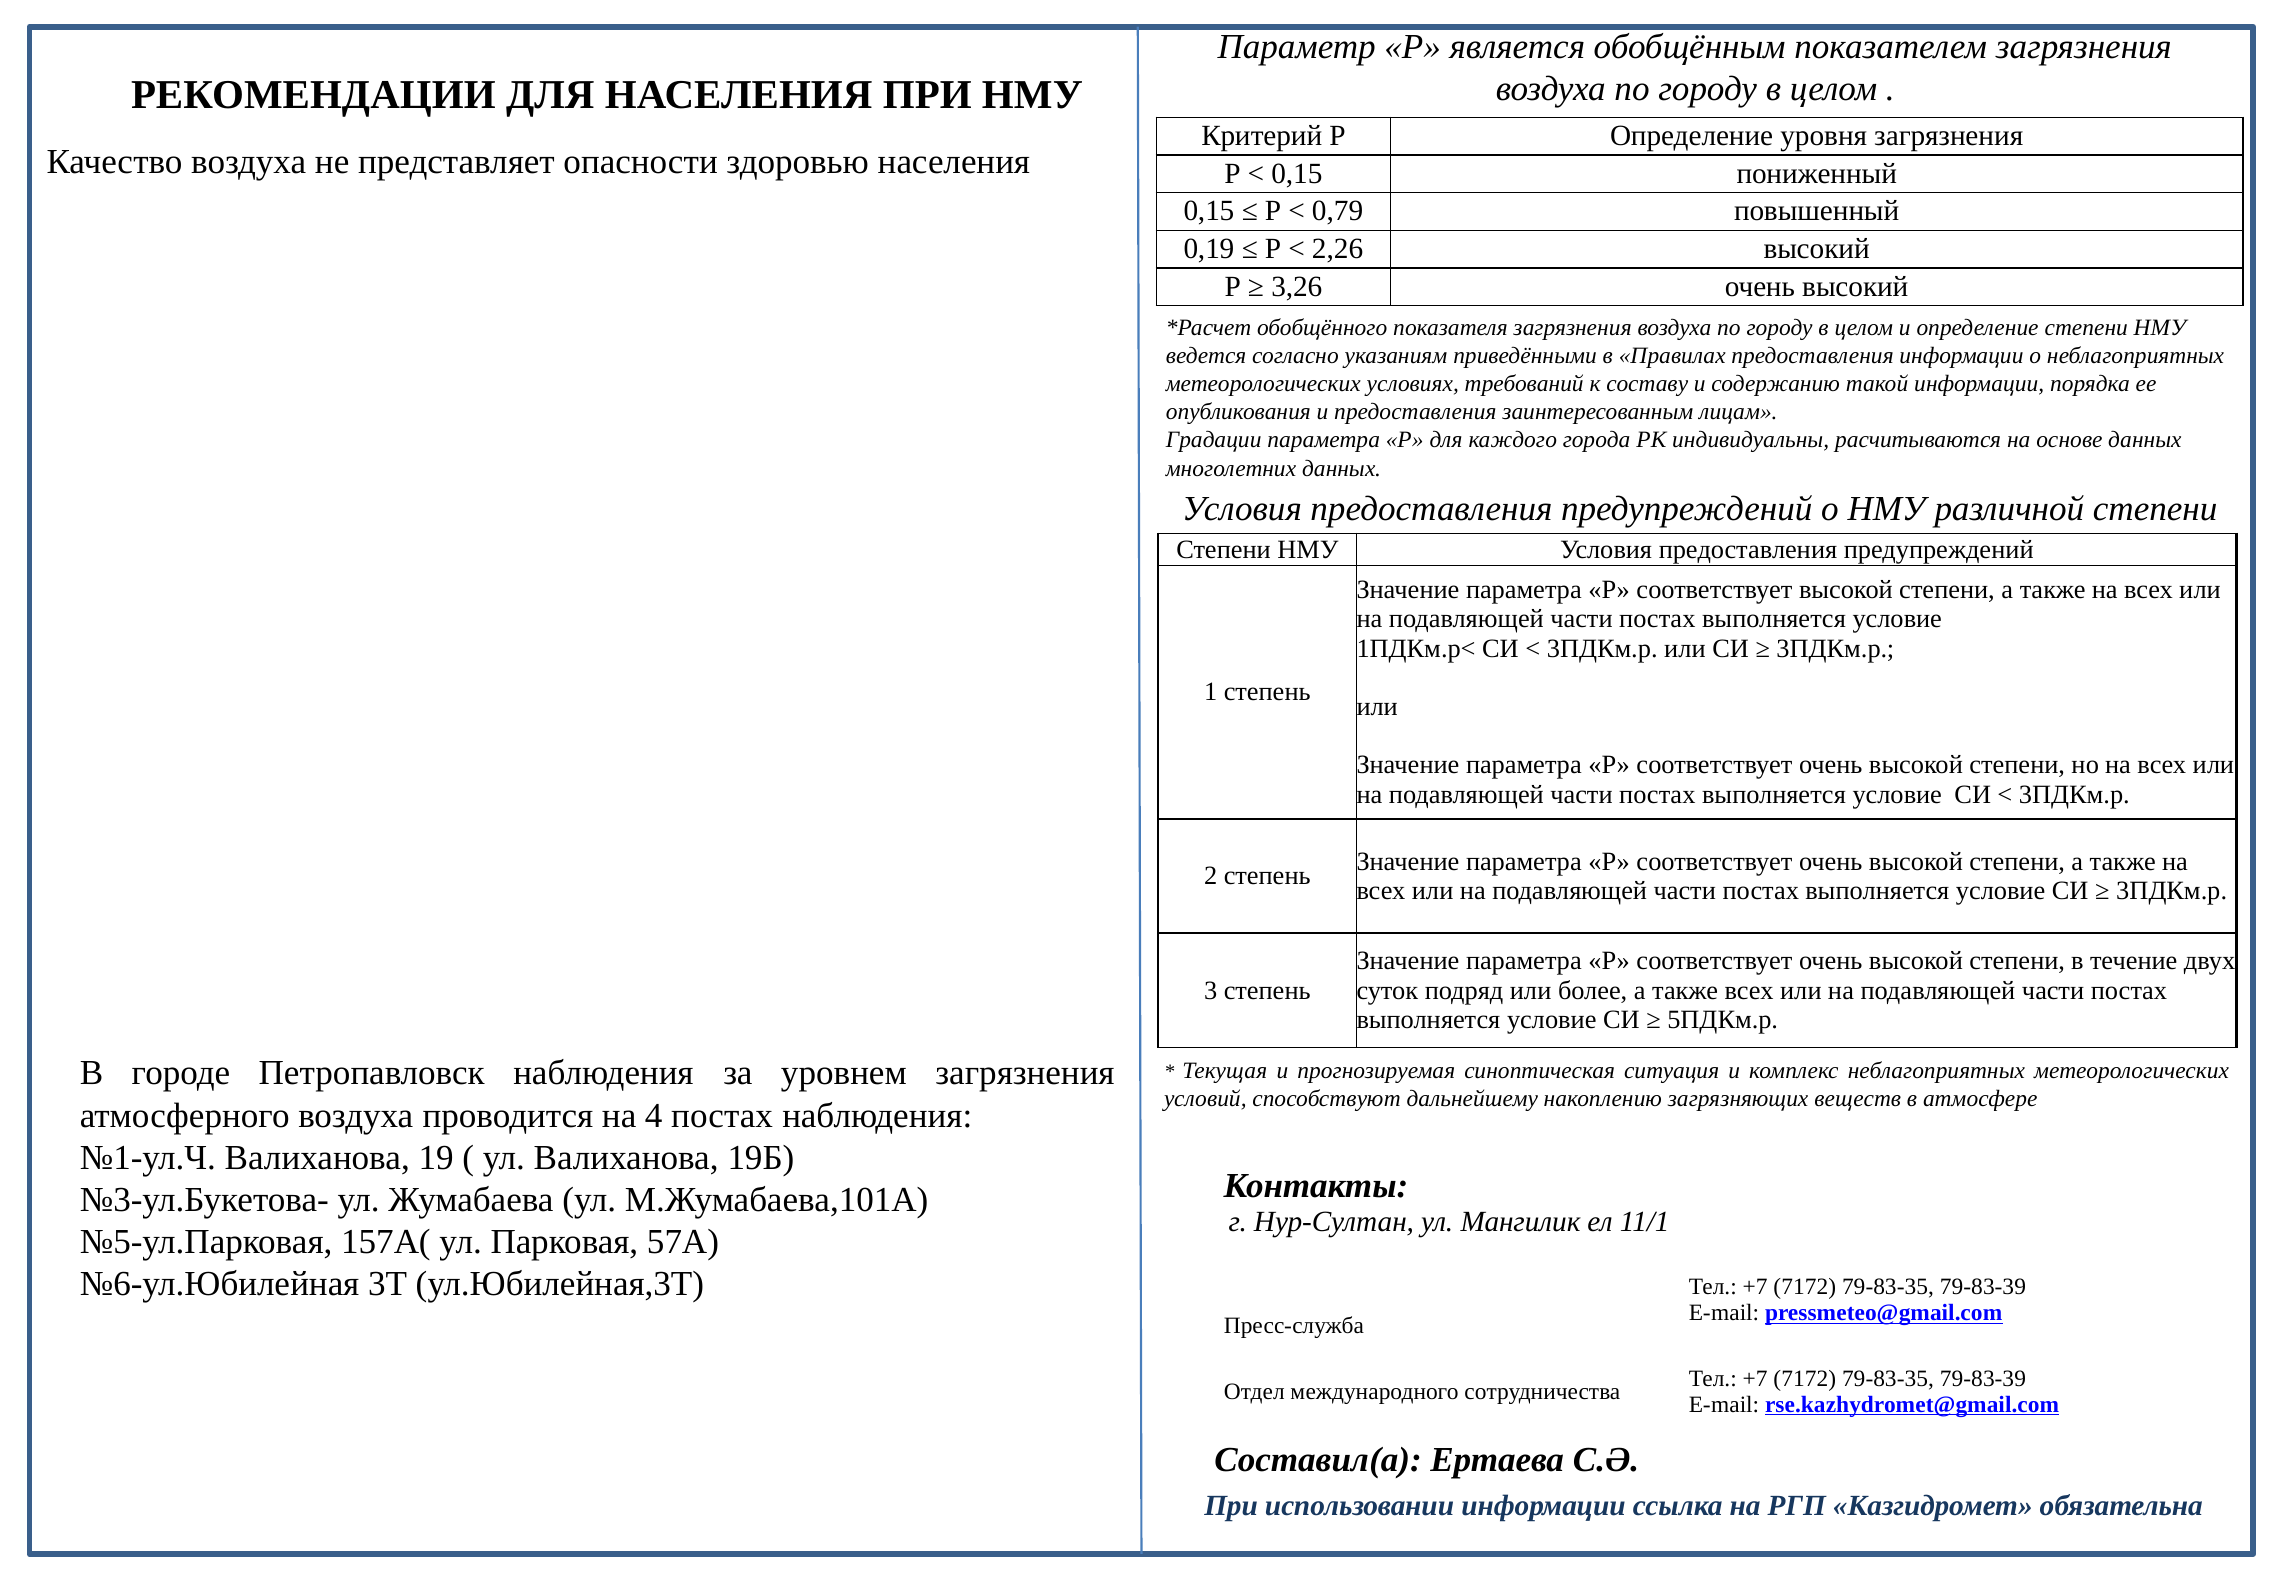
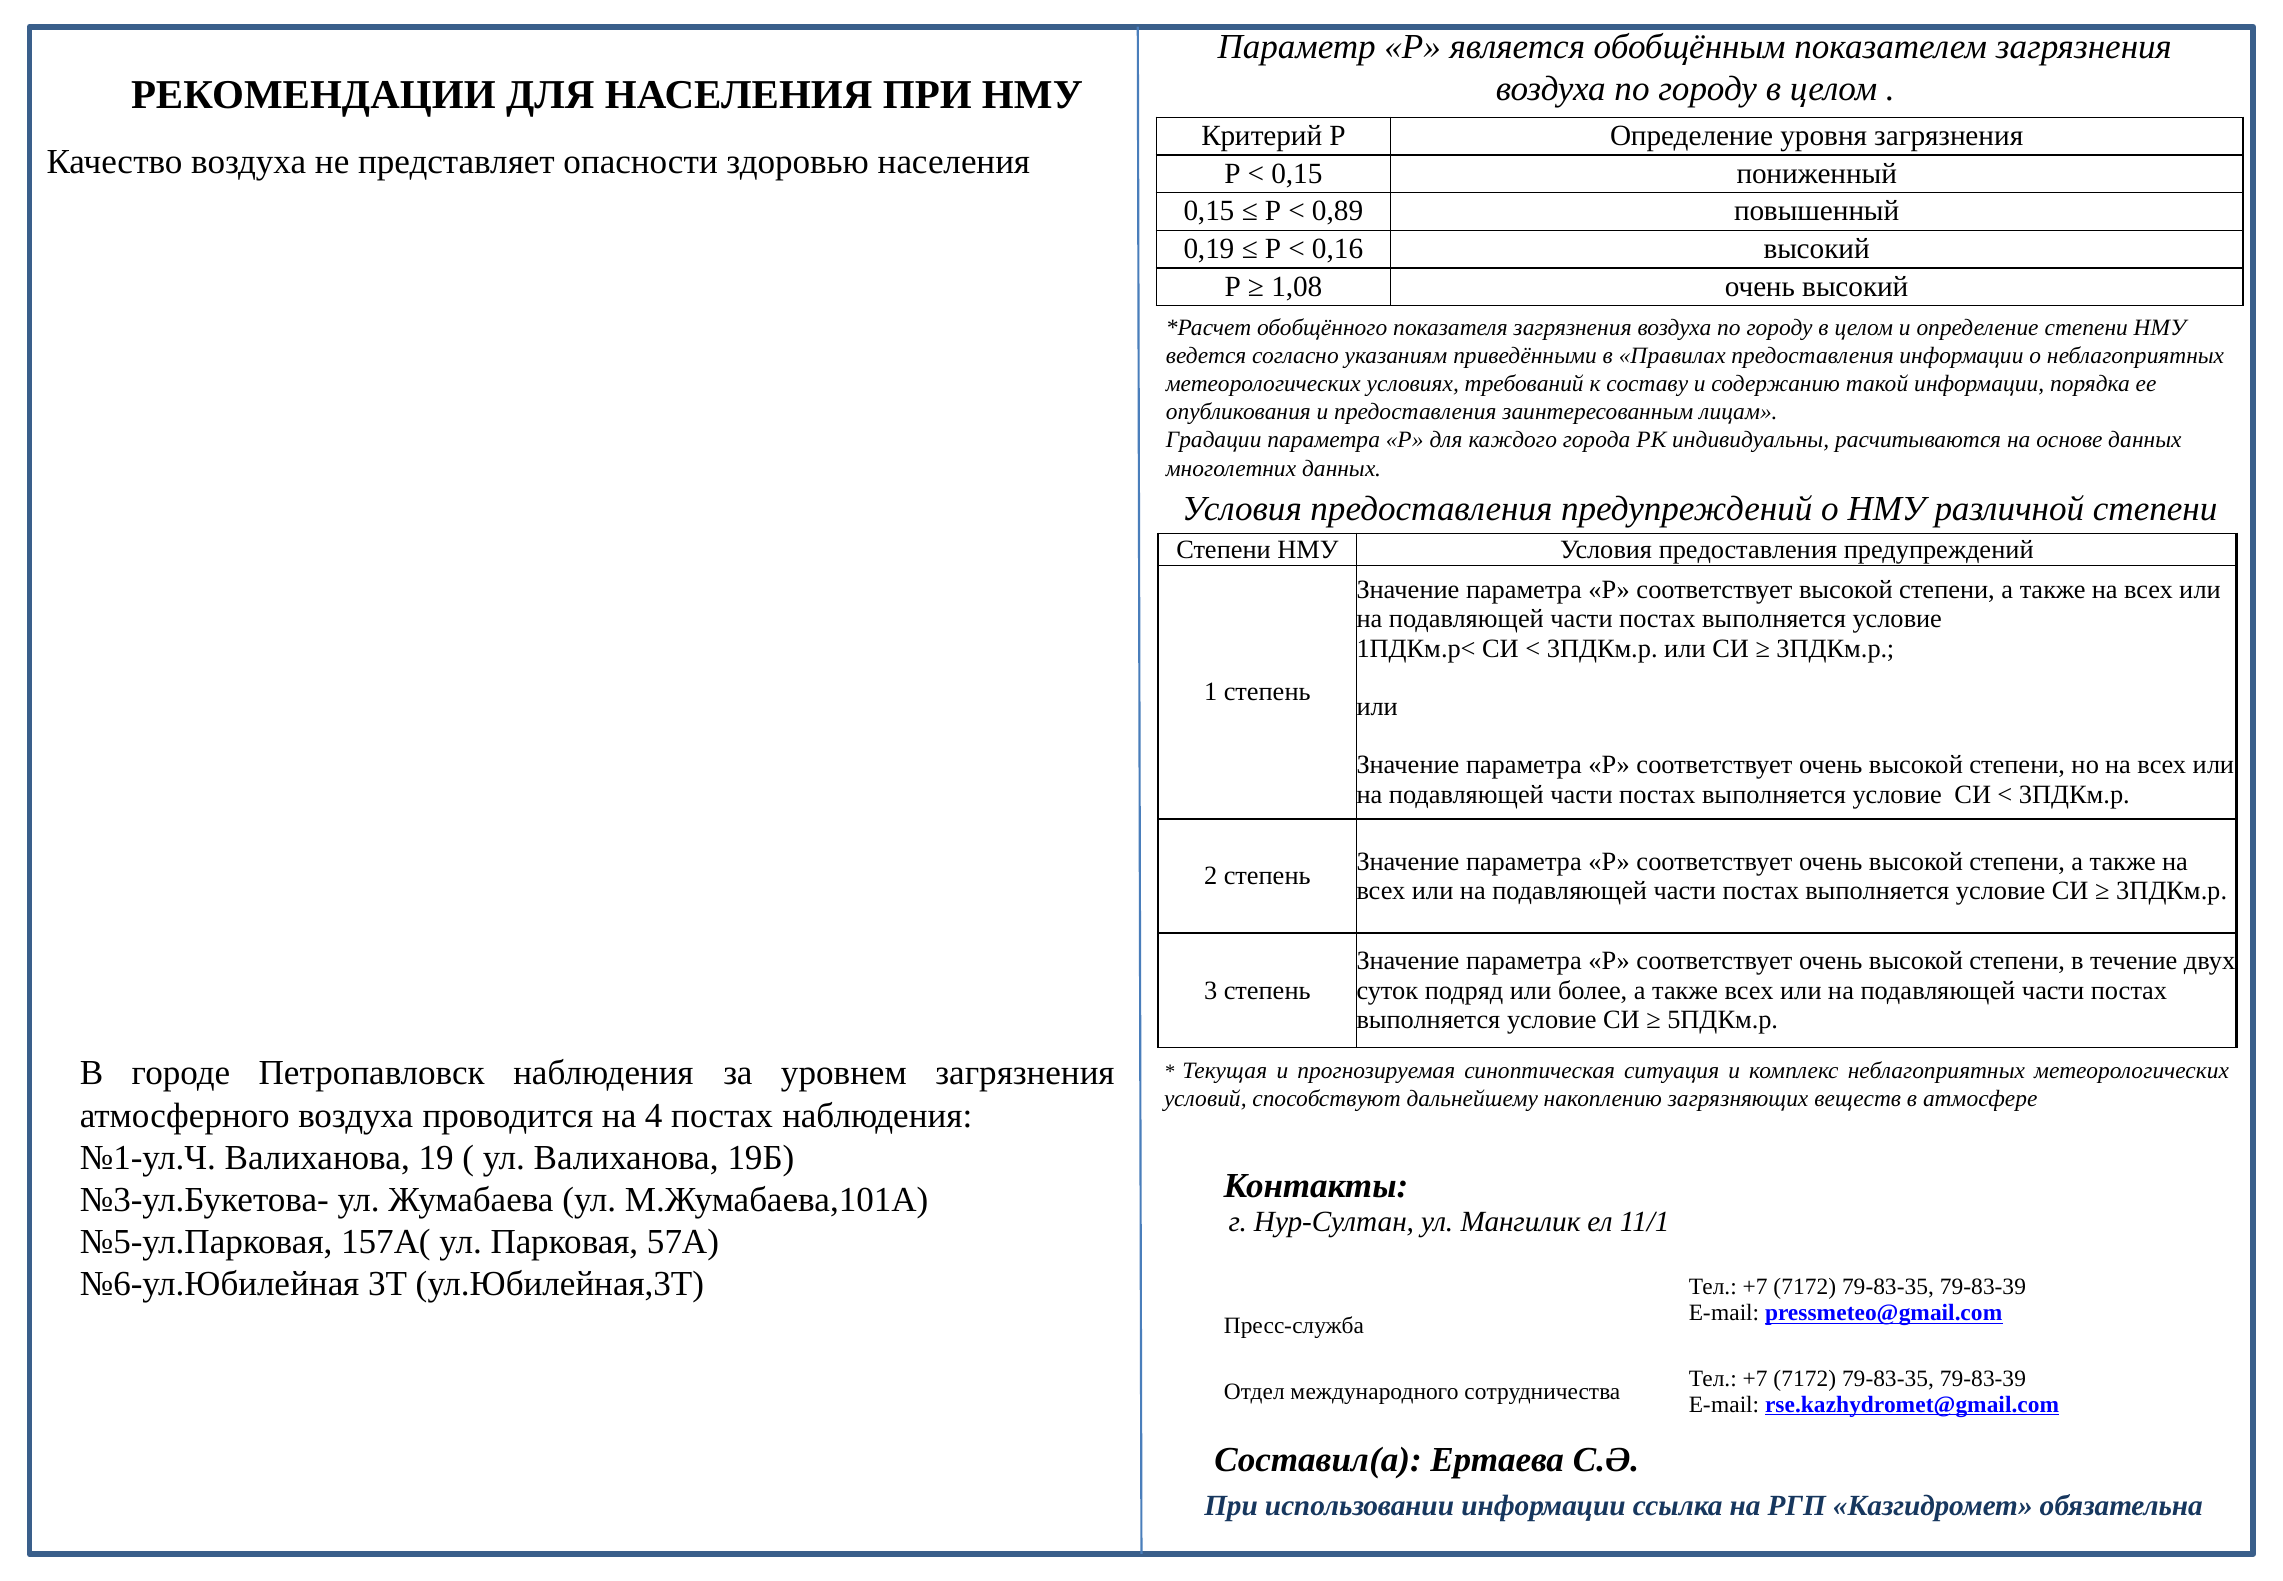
0,79: 0,79 -> 0,89 (1338, 211)
2,26: 2,26 -> 0,16 (1338, 249)
3,26: 3,26 -> 1,08 (1297, 286)
